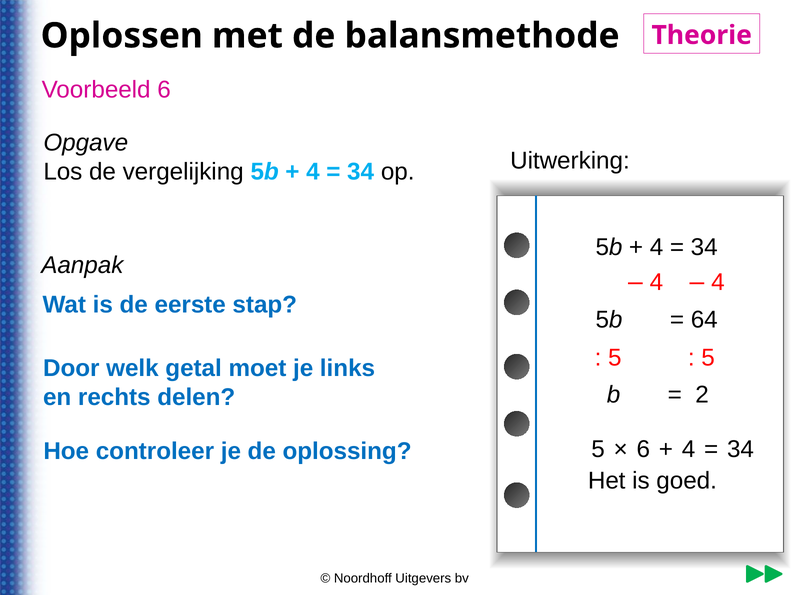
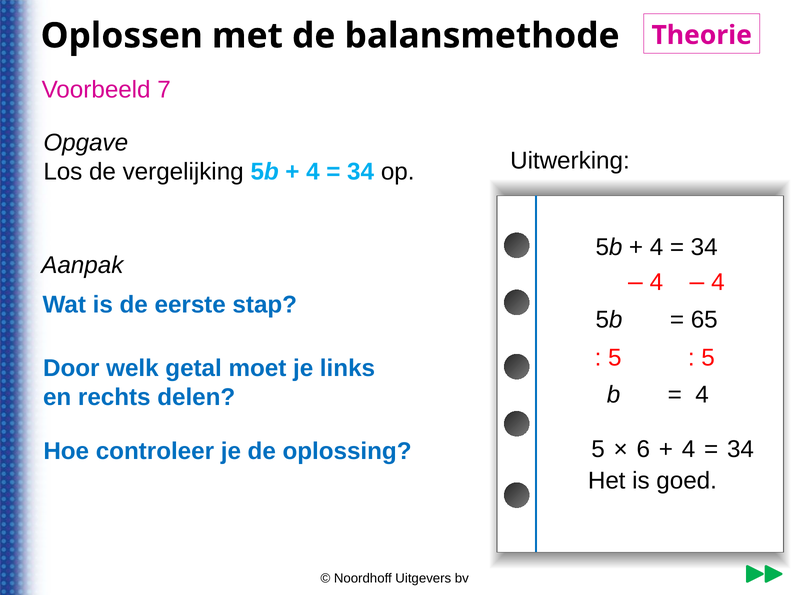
Voorbeeld 6: 6 -> 7 (164, 90)
64: 64 -> 65 (704, 320)
2: 2 -> 4 (702, 395)
